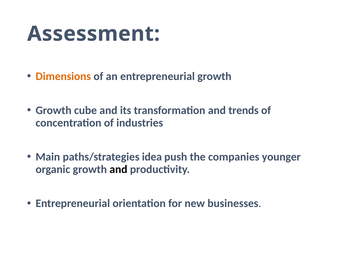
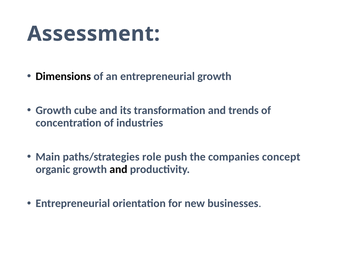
Dimensions colour: orange -> black (63, 76)
idea: idea -> role (152, 157)
younger: younger -> concept (281, 157)
